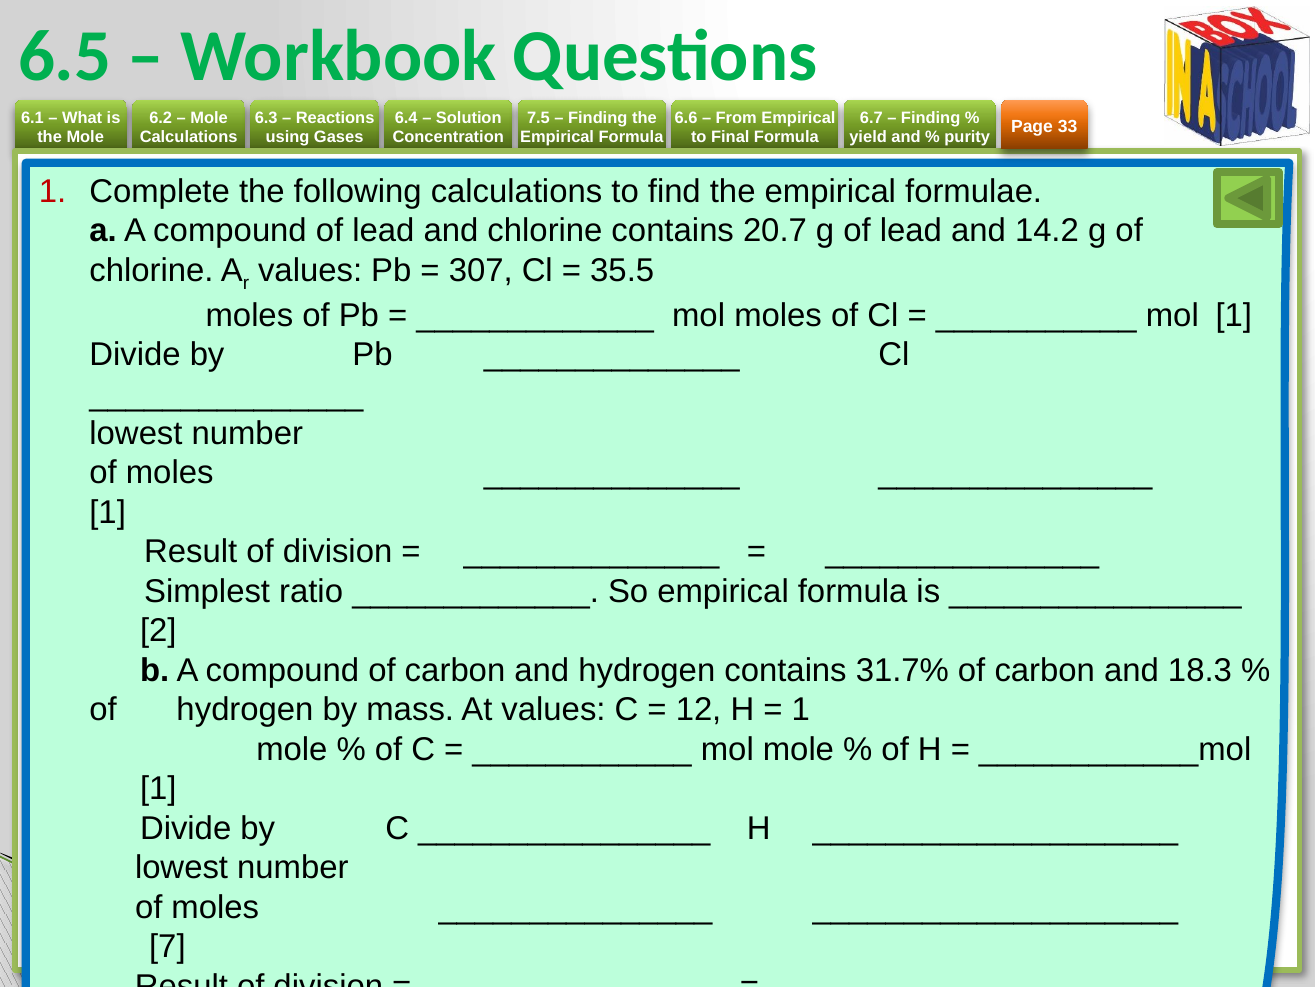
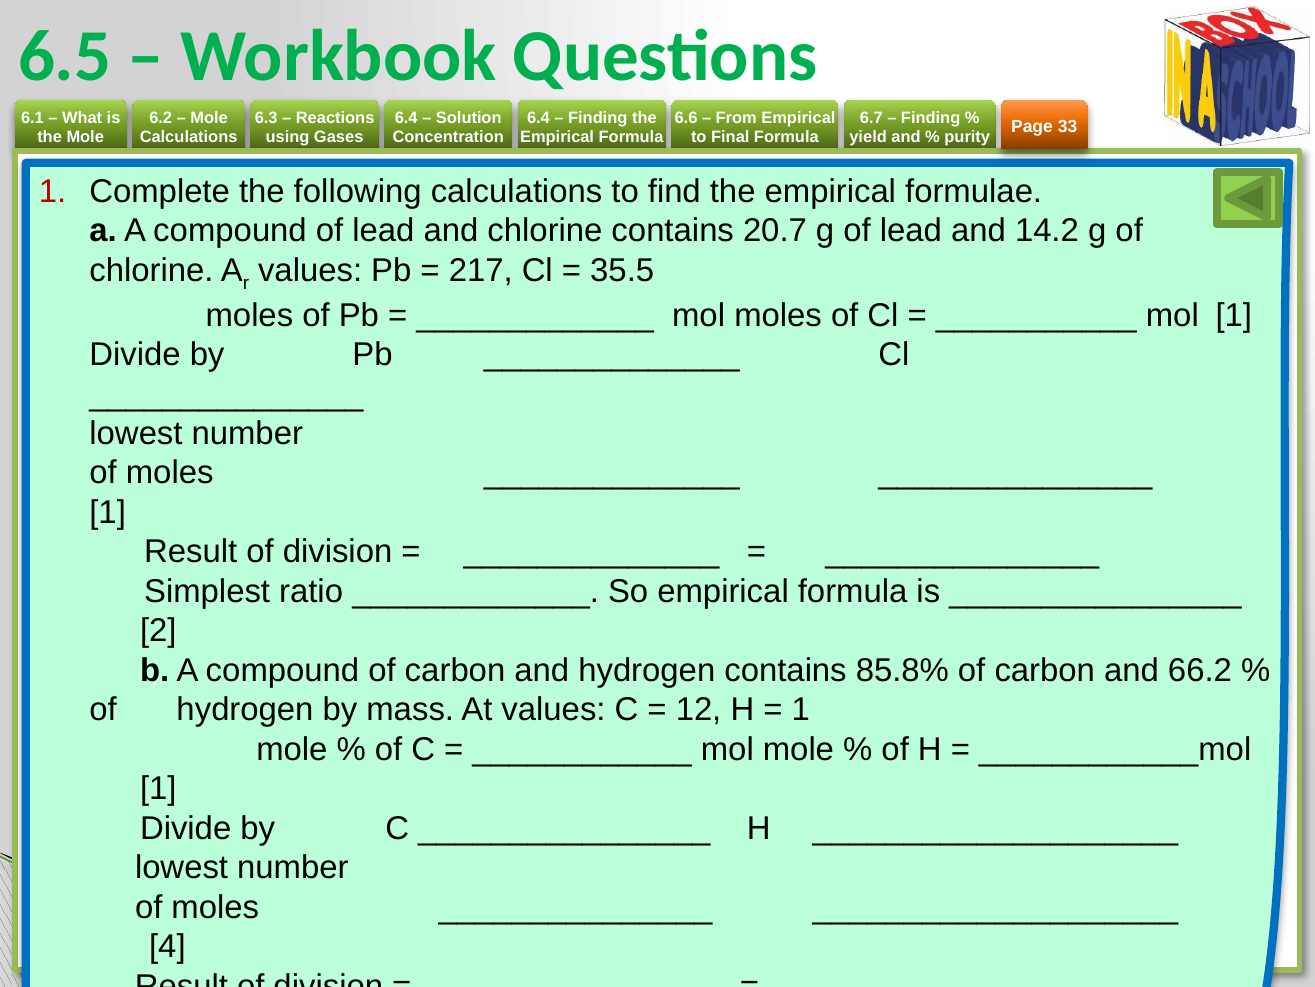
7.5: 7.5 -> 6.4 (538, 118)
307: 307 -> 217 (481, 270)
31.7%: 31.7% -> 85.8% (902, 670)
18.3: 18.3 -> 66.2 (1200, 670)
7: 7 -> 4 (167, 946)
